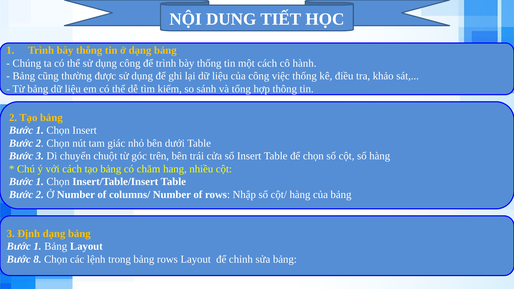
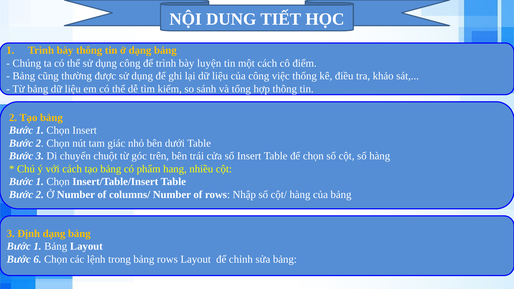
bày thống: thống -> luyện (209, 63)
hành: hành -> điểm (305, 63)
chăm: chăm -> phẩm (149, 169)
8: 8 -> 6 (37, 259)
